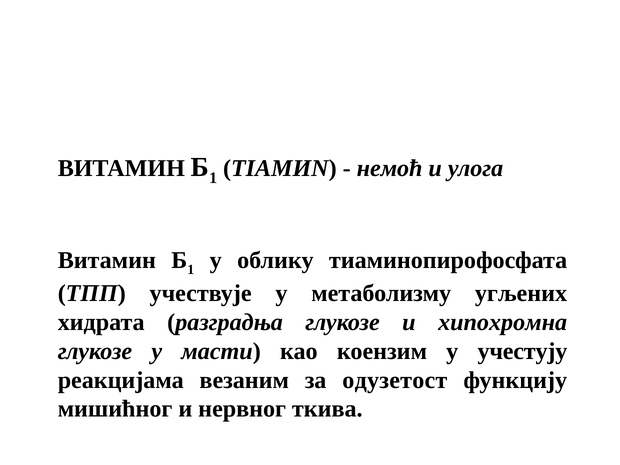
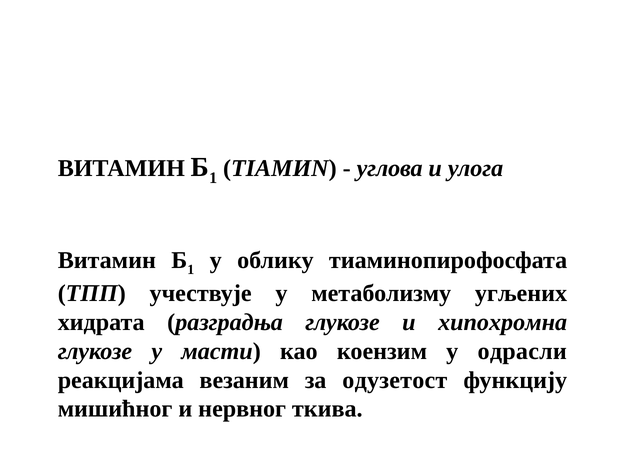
немоћ: немоћ -> углова (390, 168)
учестују: учестују -> одрасли (522, 351)
